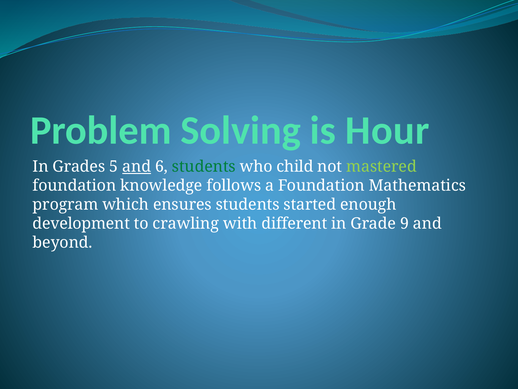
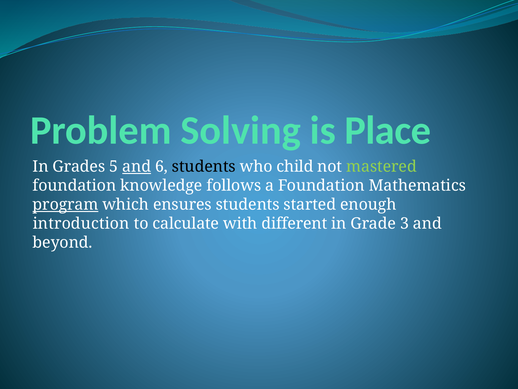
Hour: Hour -> Place (388, 130)
students colour: green -> black (204, 166)
program underline: none -> present (66, 204)
development: development -> introduction (81, 223)
crawling: crawling -> calculate (186, 223)
9: 9 -> 3 (404, 223)
